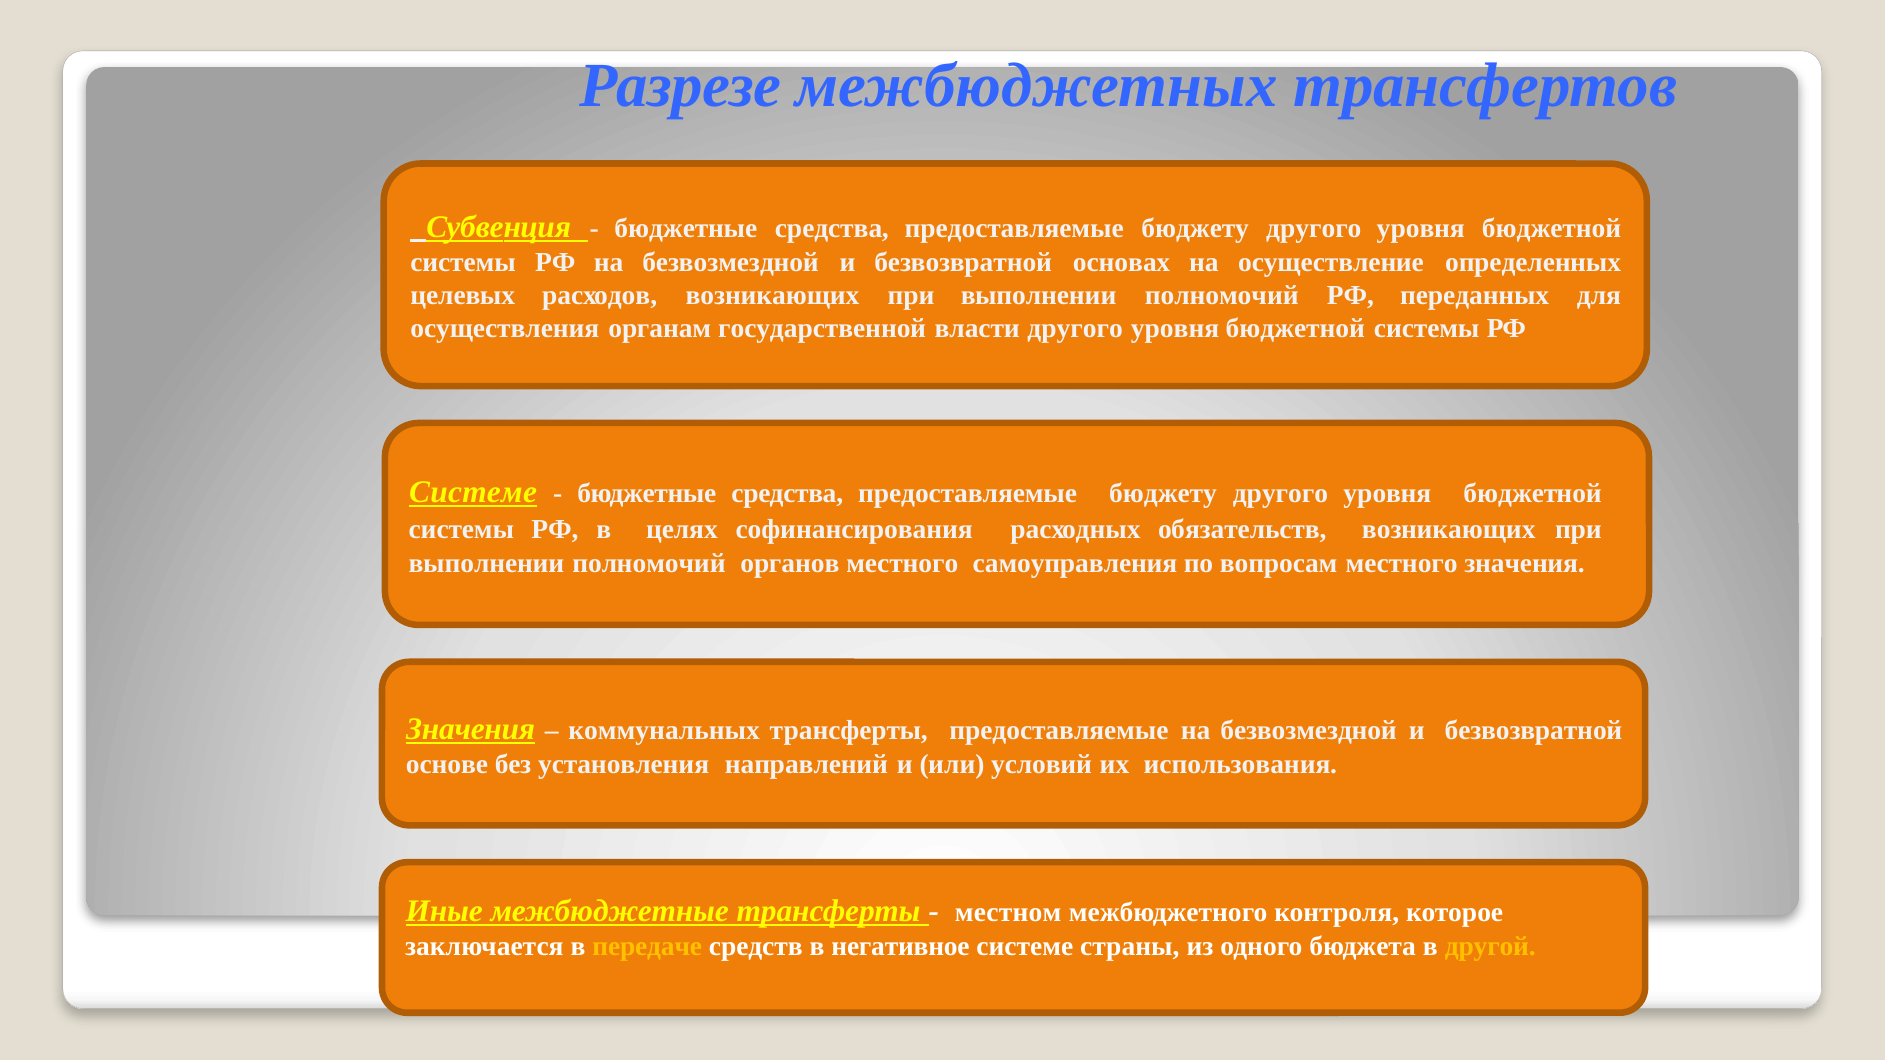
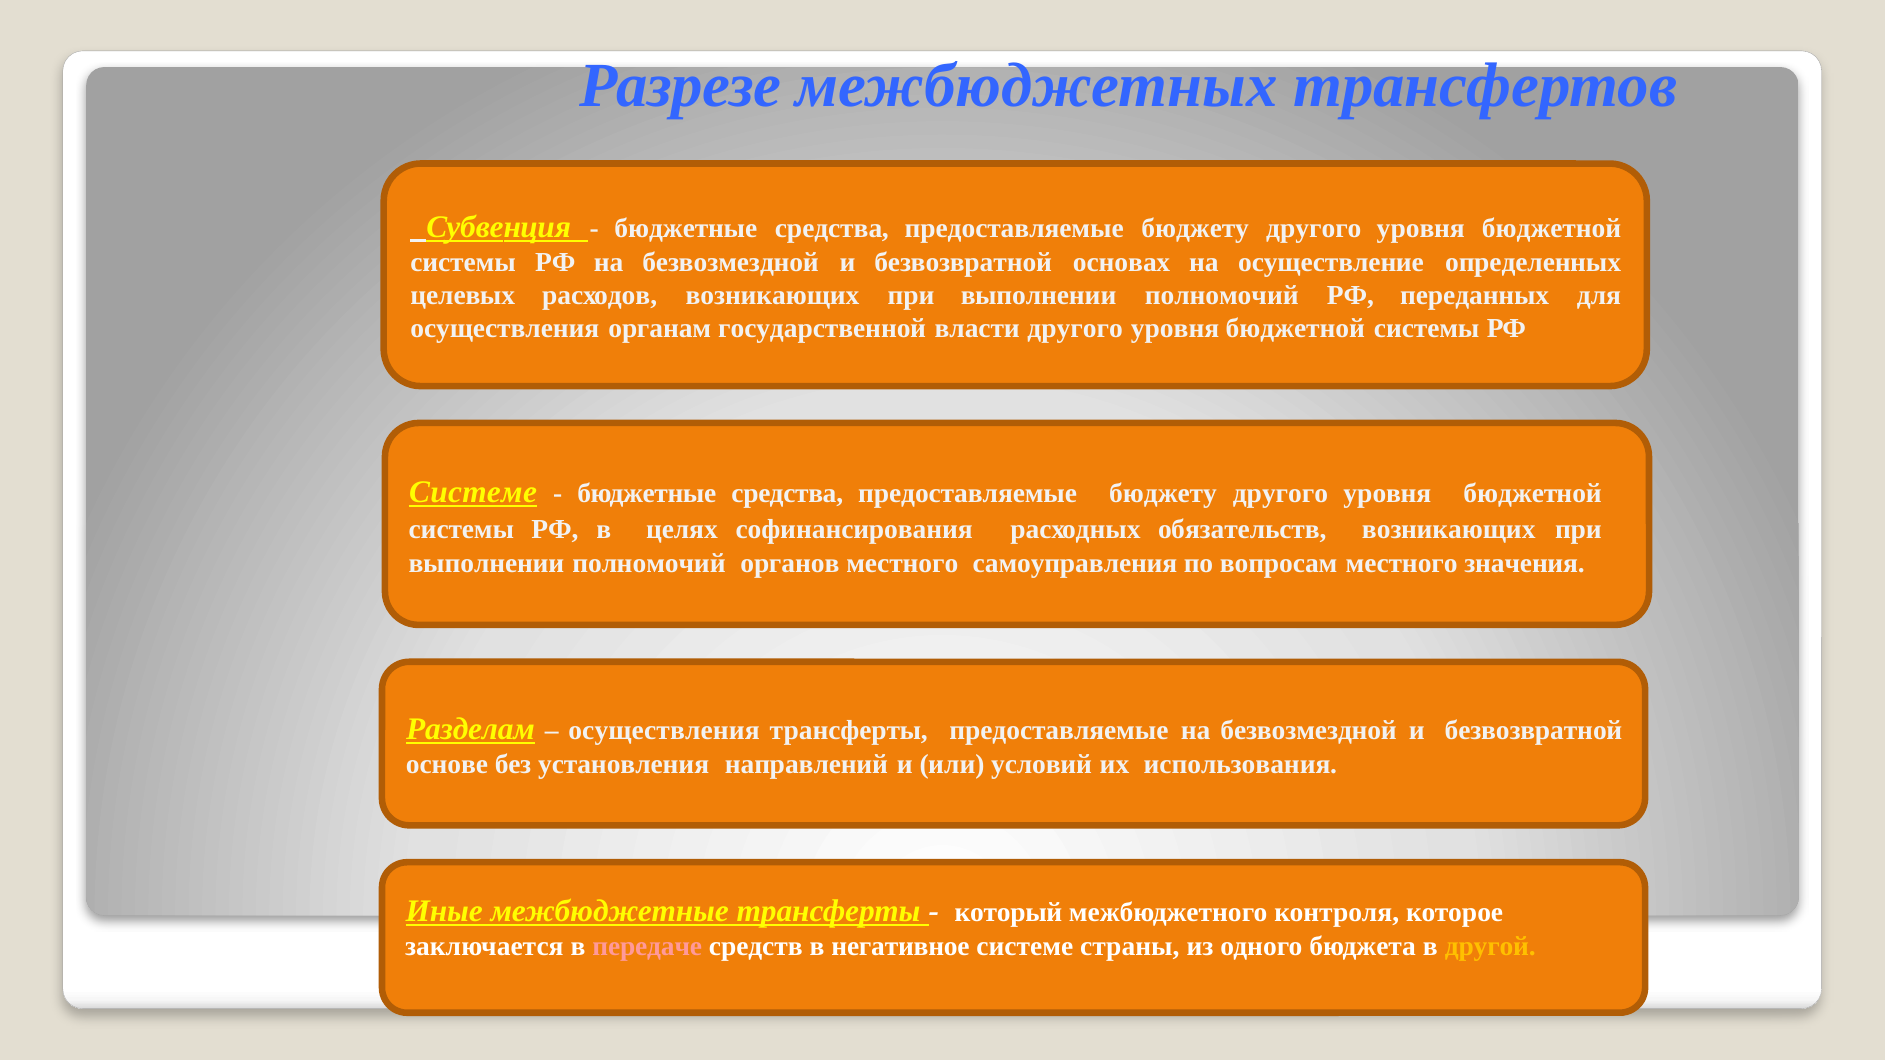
Значения: Значения -> Разделам (471, 729)
коммунальных: коммунальных -> осуществления (664, 731)
местном: местном -> который (1008, 913)
передаче colour: yellow -> pink (647, 947)
